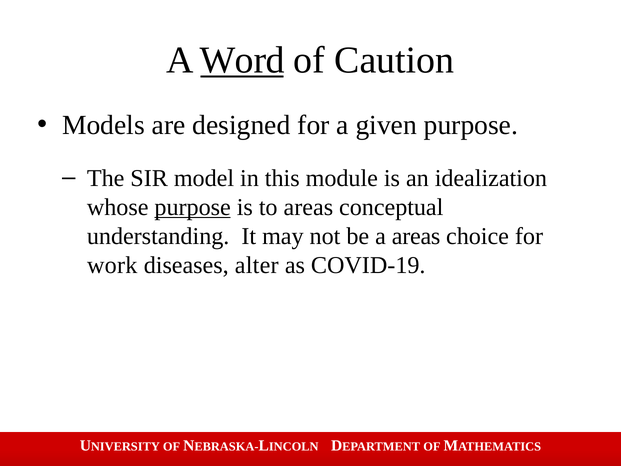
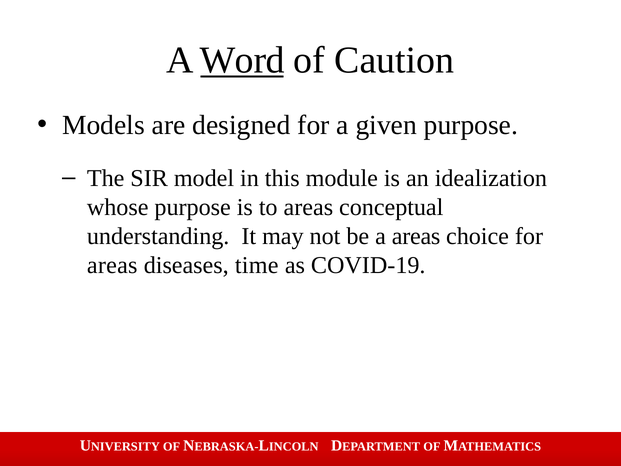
purpose underline: present -> none (193, 207)
work: work -> areas (112, 265)
alter: alter -> time (257, 265)
